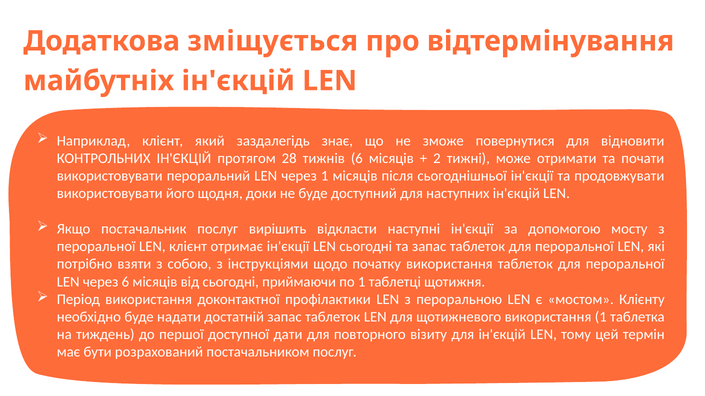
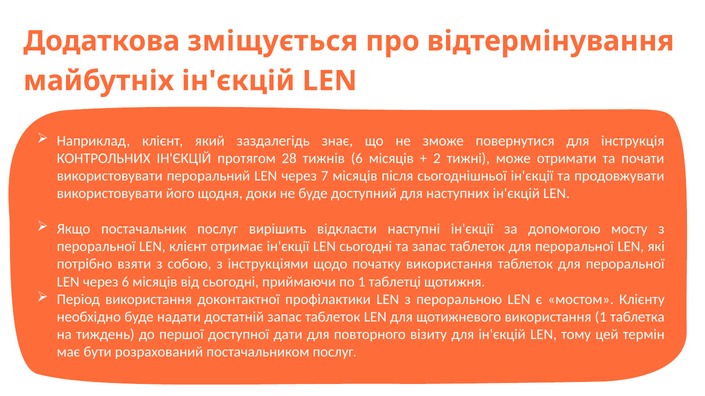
відновити: відновити -> інструкція (633, 141)
через 1: 1 -> 7 (325, 176)
